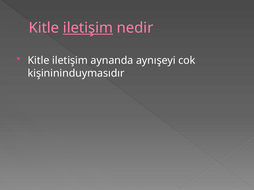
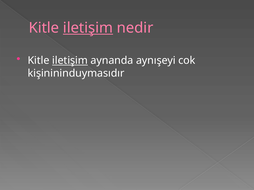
iletişim underline: none -> present (70, 61)
